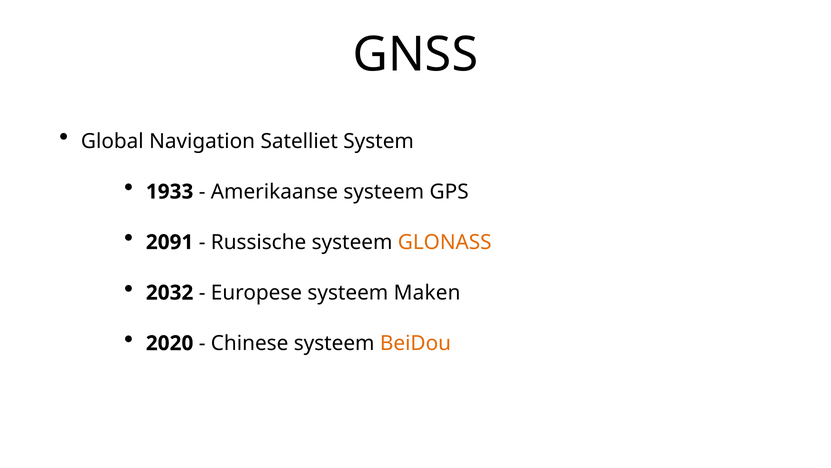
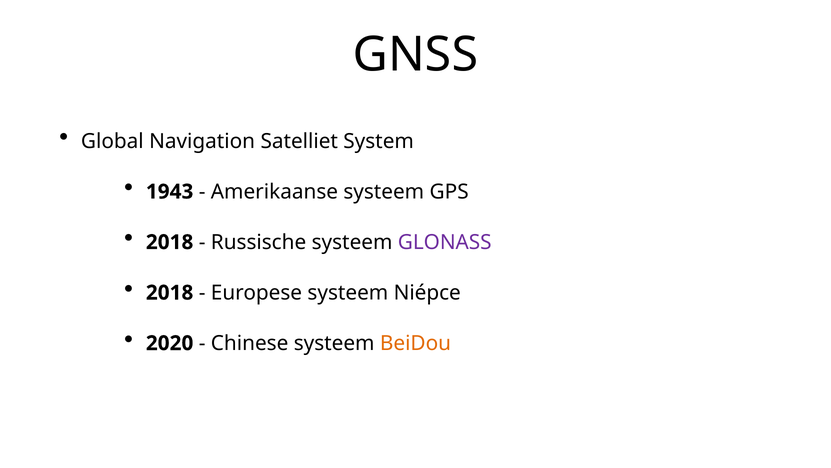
1933: 1933 -> 1943 (170, 191)
2091: 2091 -> 2018 (170, 242)
GLONASS colour: orange -> purple (445, 242)
2032: 2032 -> 2018 (170, 292)
Maken: Maken -> Niépce (427, 292)
